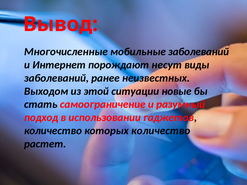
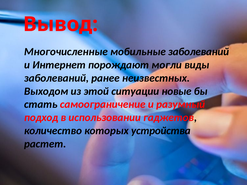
несут: несут -> могли (167, 65)
которых количество: количество -> устройства (161, 131)
